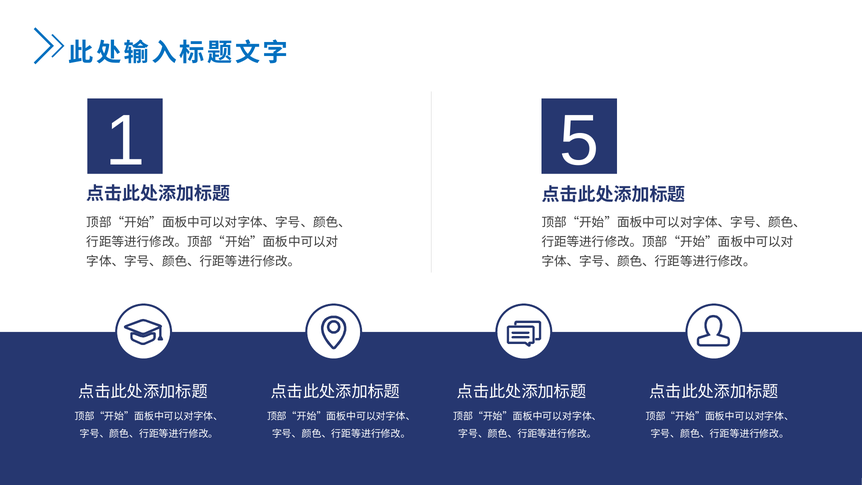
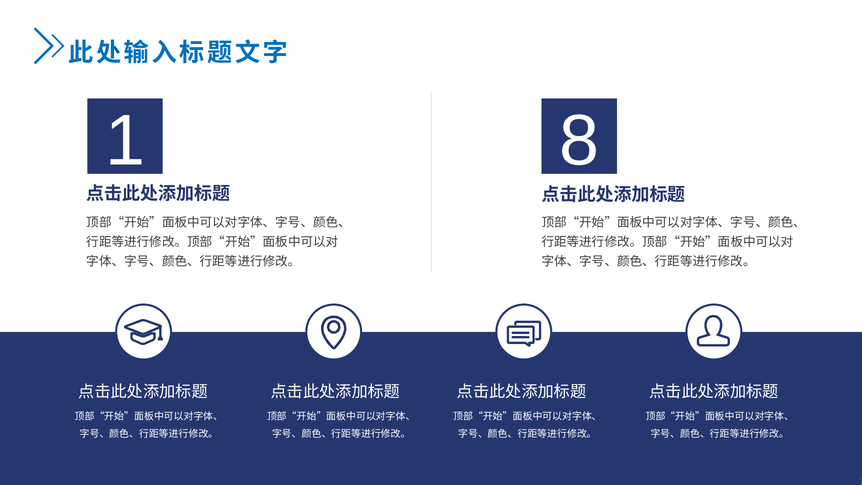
5: 5 -> 8 (579, 141)
